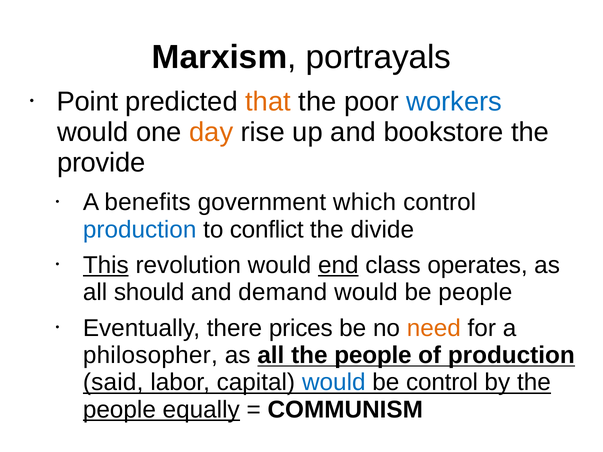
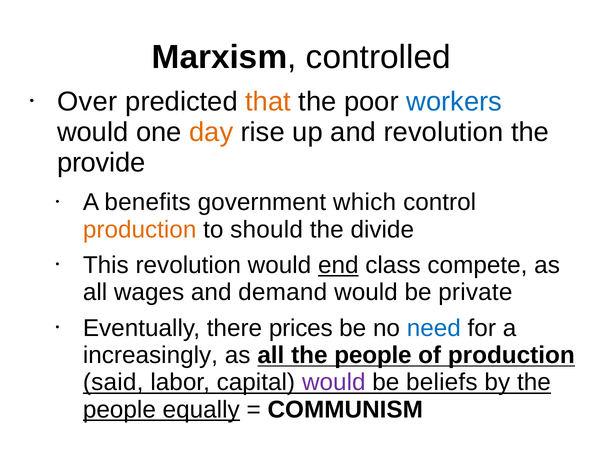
portrayals: portrayals -> controlled (378, 57)
Point: Point -> Over (87, 102)
and bookstore: bookstore -> revolution (443, 132)
production colour: blue -> orange (140, 230)
conflict: conflict -> should (267, 230)
This underline: present -> none (106, 265)
operates: operates -> compete (477, 265)
should: should -> wages (149, 293)
be people: people -> private (475, 293)
need colour: orange -> blue (434, 328)
philosopher: philosopher -> increasingly (150, 355)
would colour: blue -> purple (334, 383)
be control: control -> beliefs (442, 383)
